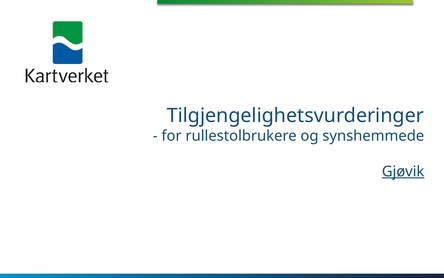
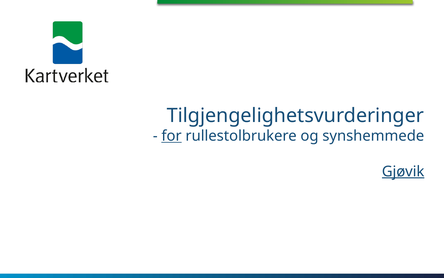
for underline: none -> present (172, 136)
